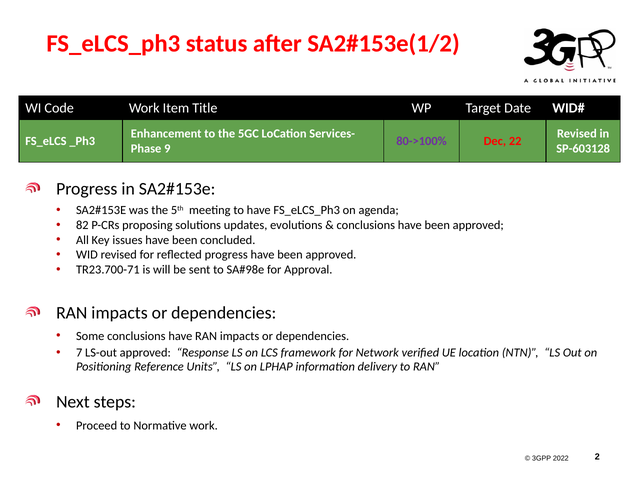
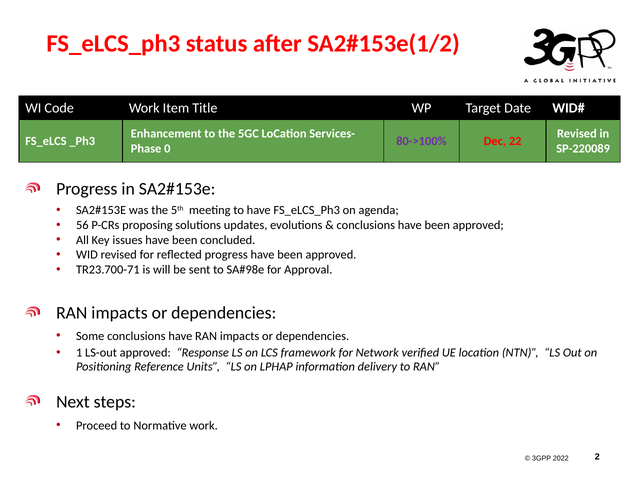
9: 9 -> 0 (167, 149)
SP-603128: SP-603128 -> SP-220089 (583, 149)
82: 82 -> 56 (82, 225)
7: 7 -> 1 (79, 352)
